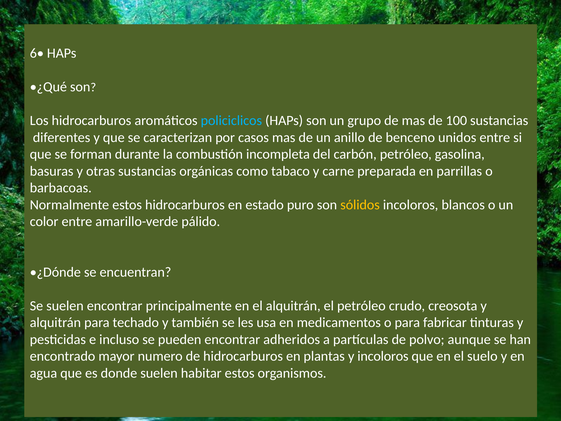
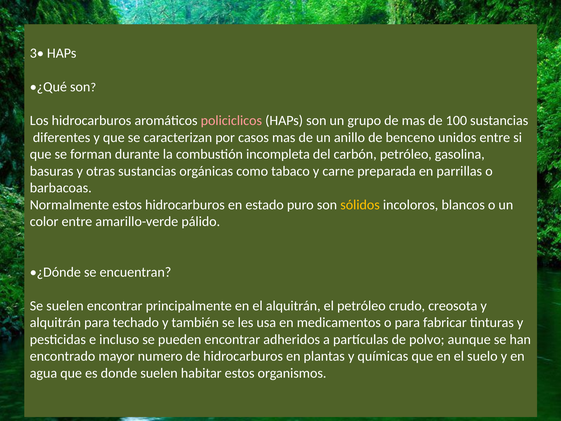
6•: 6• -> 3• (37, 53)
policiclicos colour: light blue -> pink (231, 120)
y incoloros: incoloros -> químicas (383, 356)
